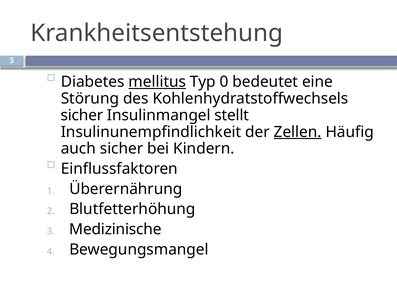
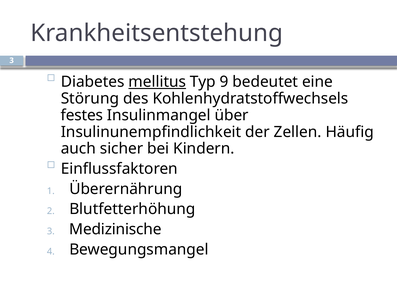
0: 0 -> 9 (224, 82)
sicher: sicher -> festes (82, 115)
stellt: stellt -> über (232, 115)
Zellen underline: present -> none (298, 132)
